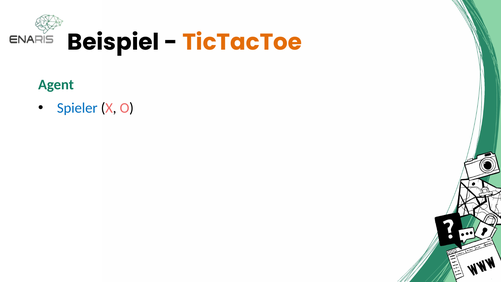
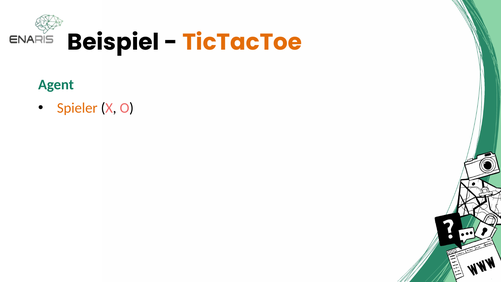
Spieler colour: blue -> orange (77, 108)
